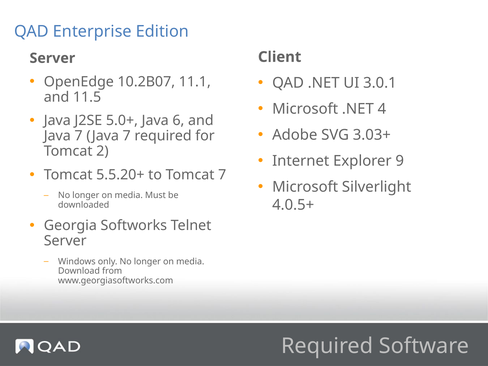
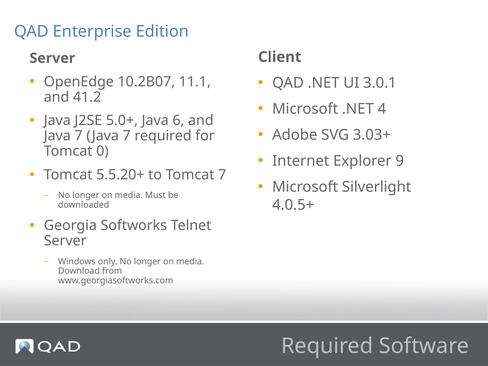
11.5: 11.5 -> 41.2 (87, 97)
2: 2 -> 0 (102, 151)
